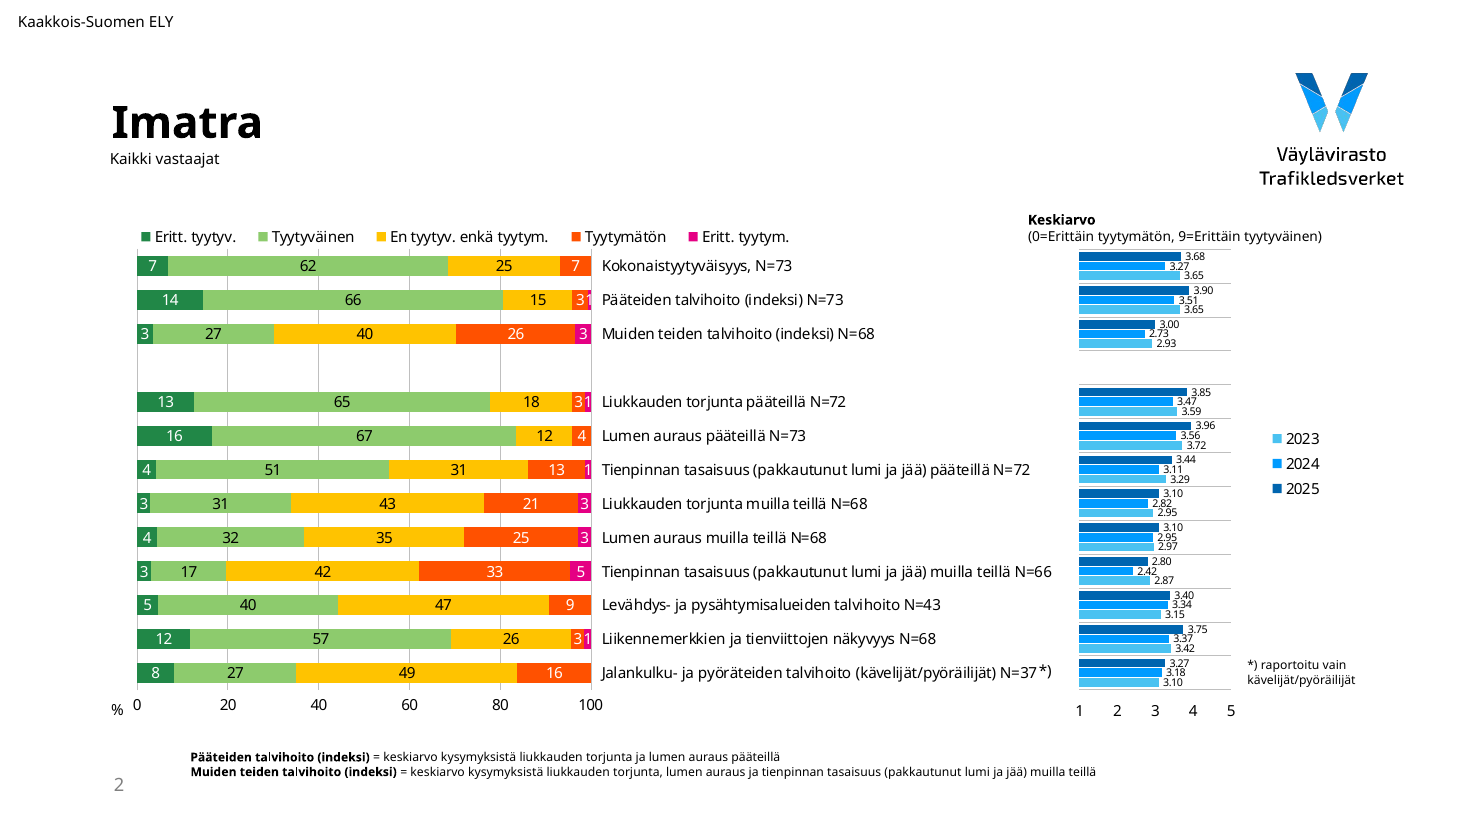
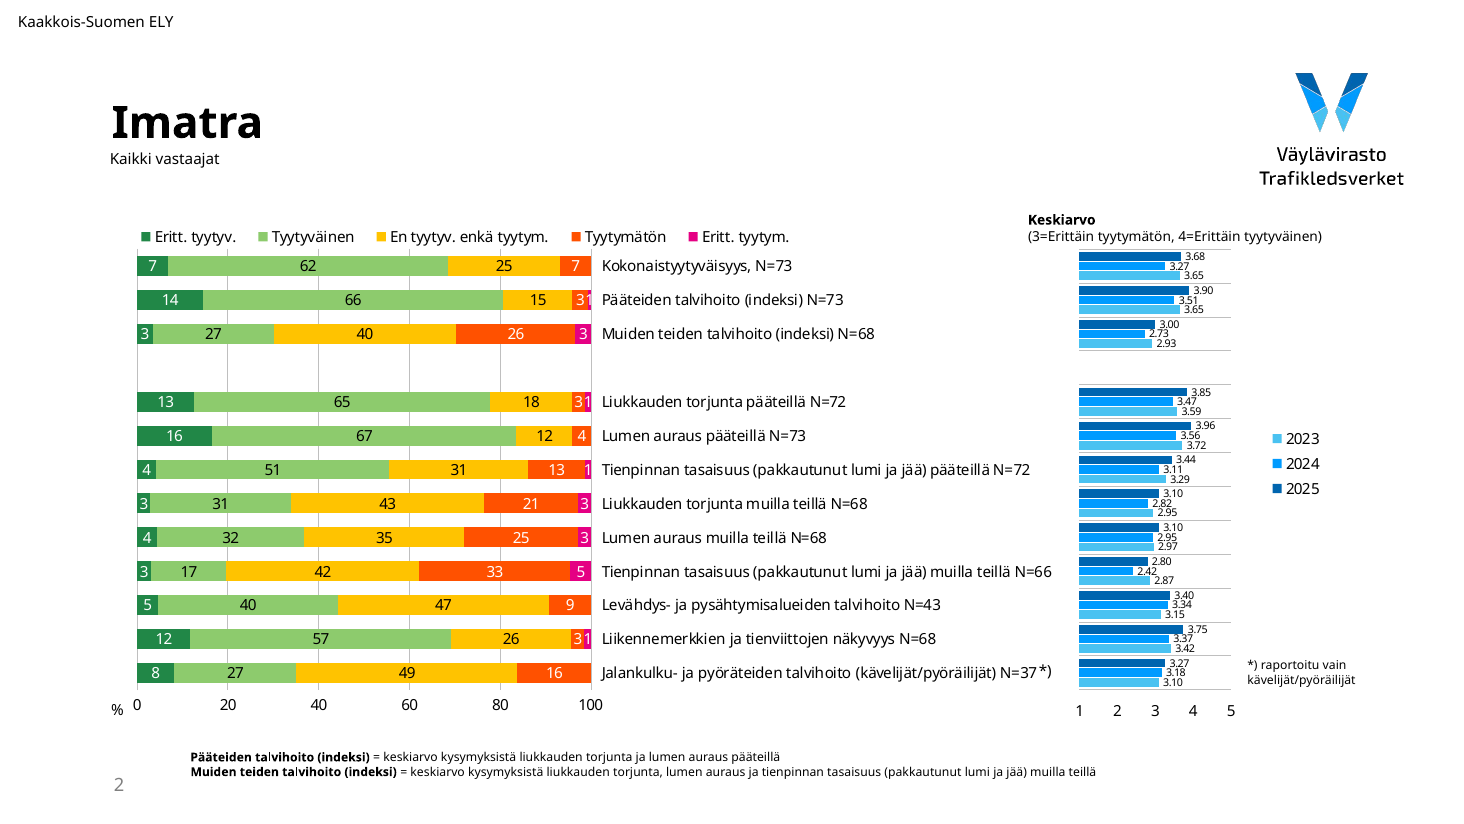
0=Erittäin: 0=Erittäin -> 3=Erittäin (1061, 236)
9=Erittäin: 9=Erittäin -> 4=Erittäin (1209, 236)
